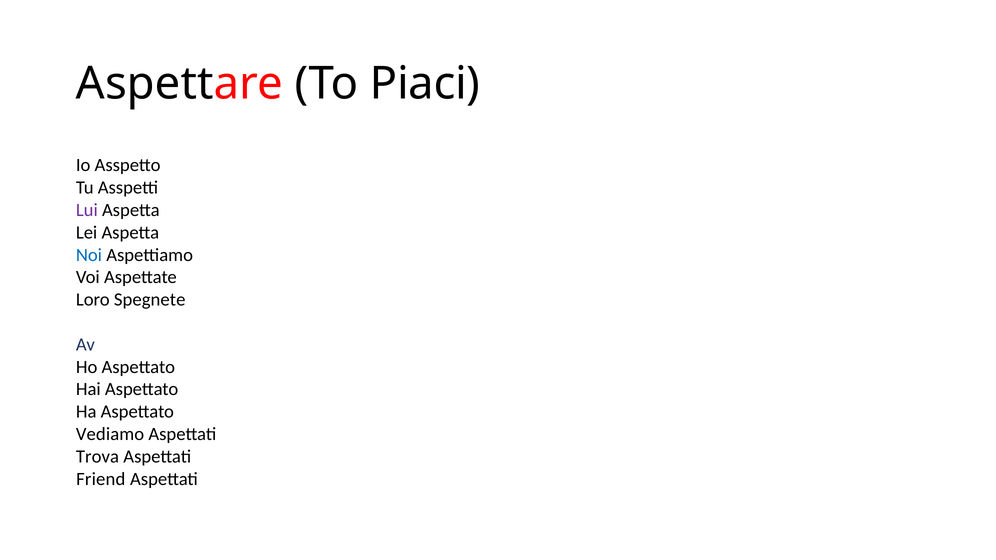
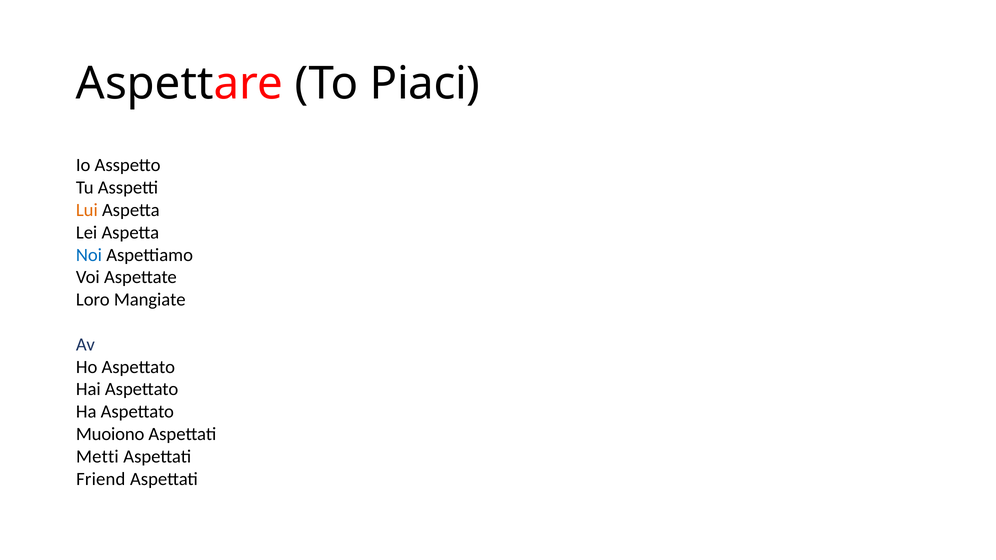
Lui colour: purple -> orange (87, 210)
Spegnete: Spegnete -> Mangiate (150, 300)
Vediamo: Vediamo -> Muoiono (110, 434)
Trova: Trova -> Metti (97, 457)
